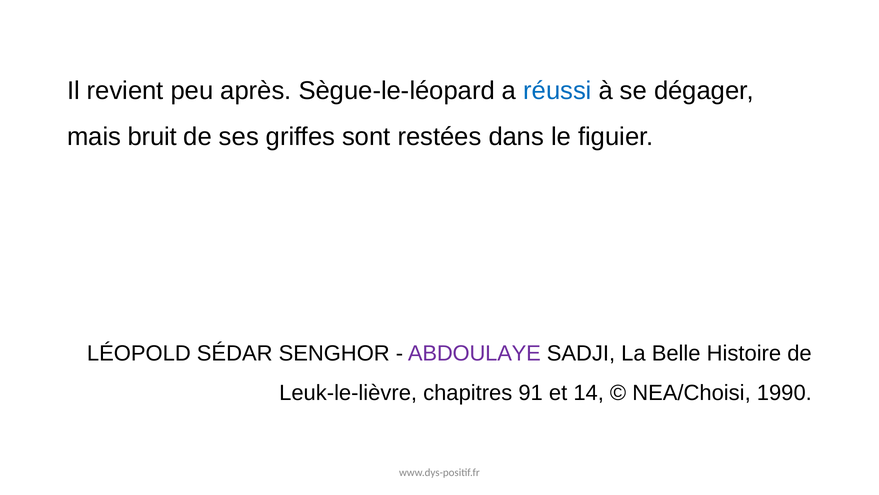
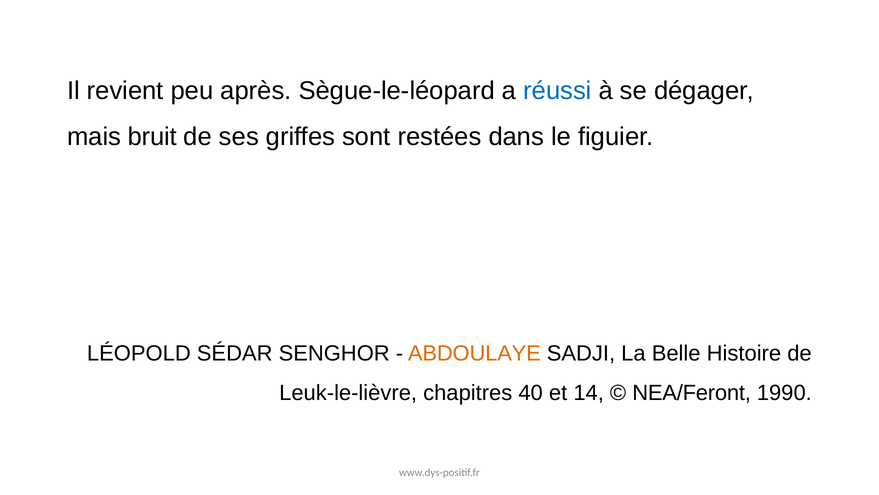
ABDOULAYE colour: purple -> orange (474, 353)
91: 91 -> 40 (531, 392)
NEA/Choisi: NEA/Choisi -> NEA/Feront (692, 392)
